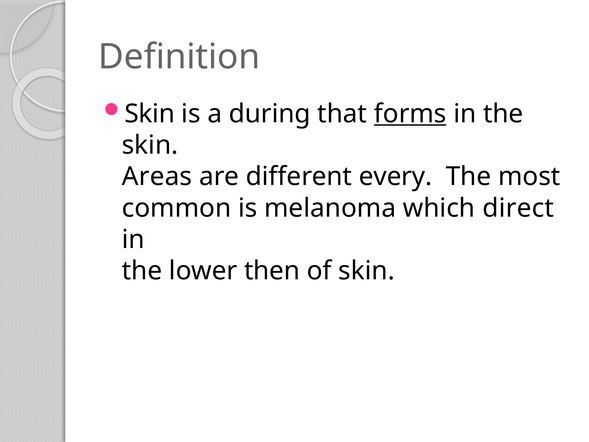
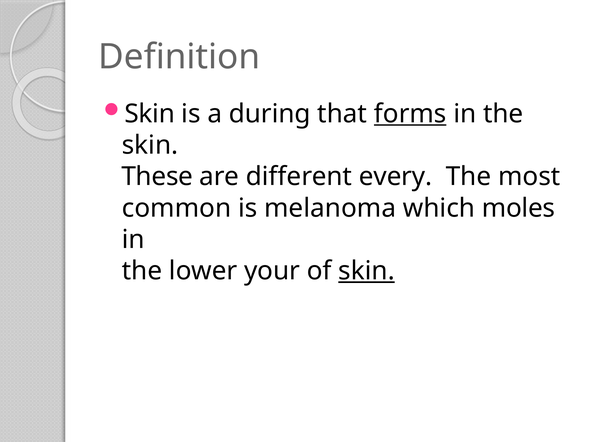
Areas: Areas -> These (157, 177)
direct: direct -> moles (518, 208)
then: then -> your (272, 271)
skin underline: none -> present (367, 271)
